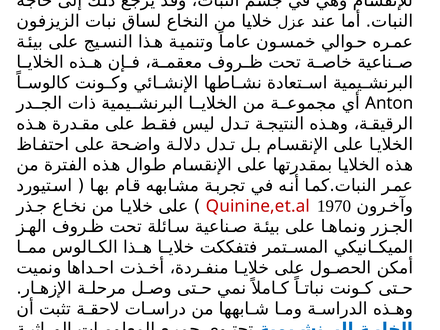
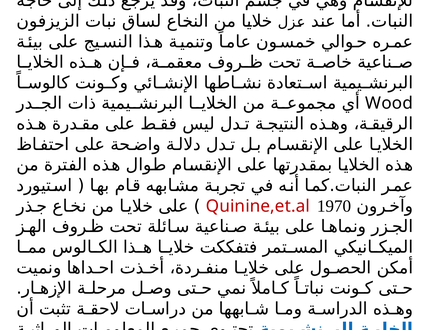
Anton: Anton -> Wood (389, 103)
